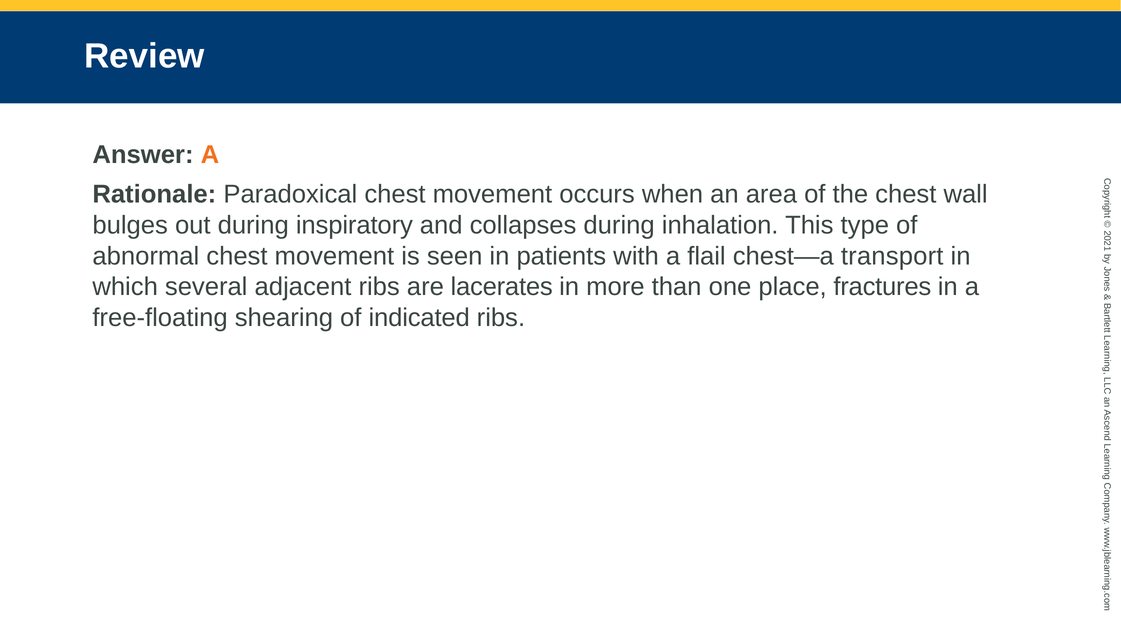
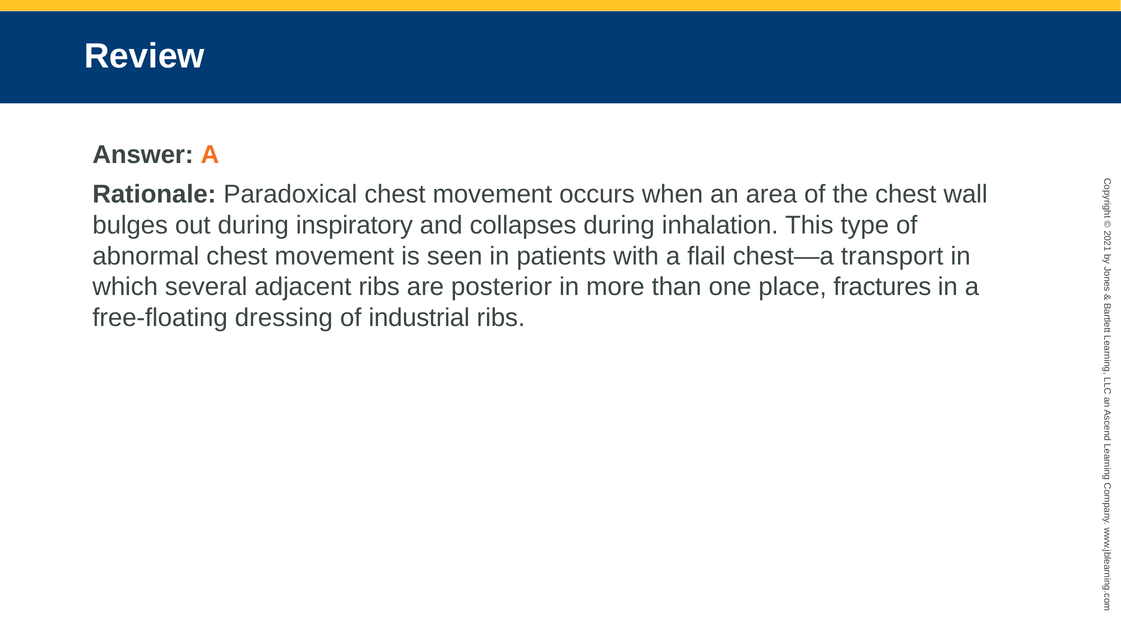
lacerates: lacerates -> posterior (501, 287)
shearing: shearing -> dressing (284, 318)
indicated: indicated -> industrial (419, 318)
